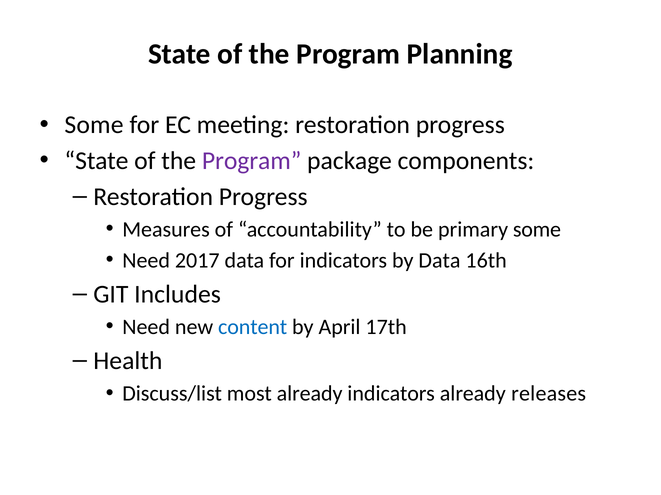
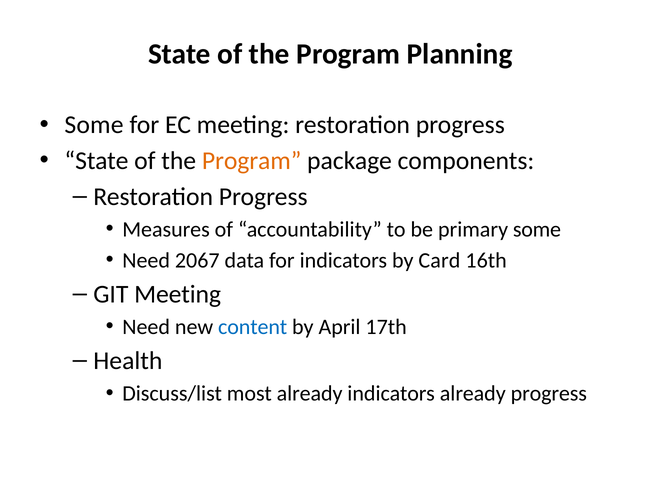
Program colour: purple -> orange (252, 161)
2017: 2017 -> 2067 (197, 261)
by Data: Data -> Card (439, 261)
GIT Includes: Includes -> Meeting (178, 295)
already releases: releases -> progress (549, 394)
